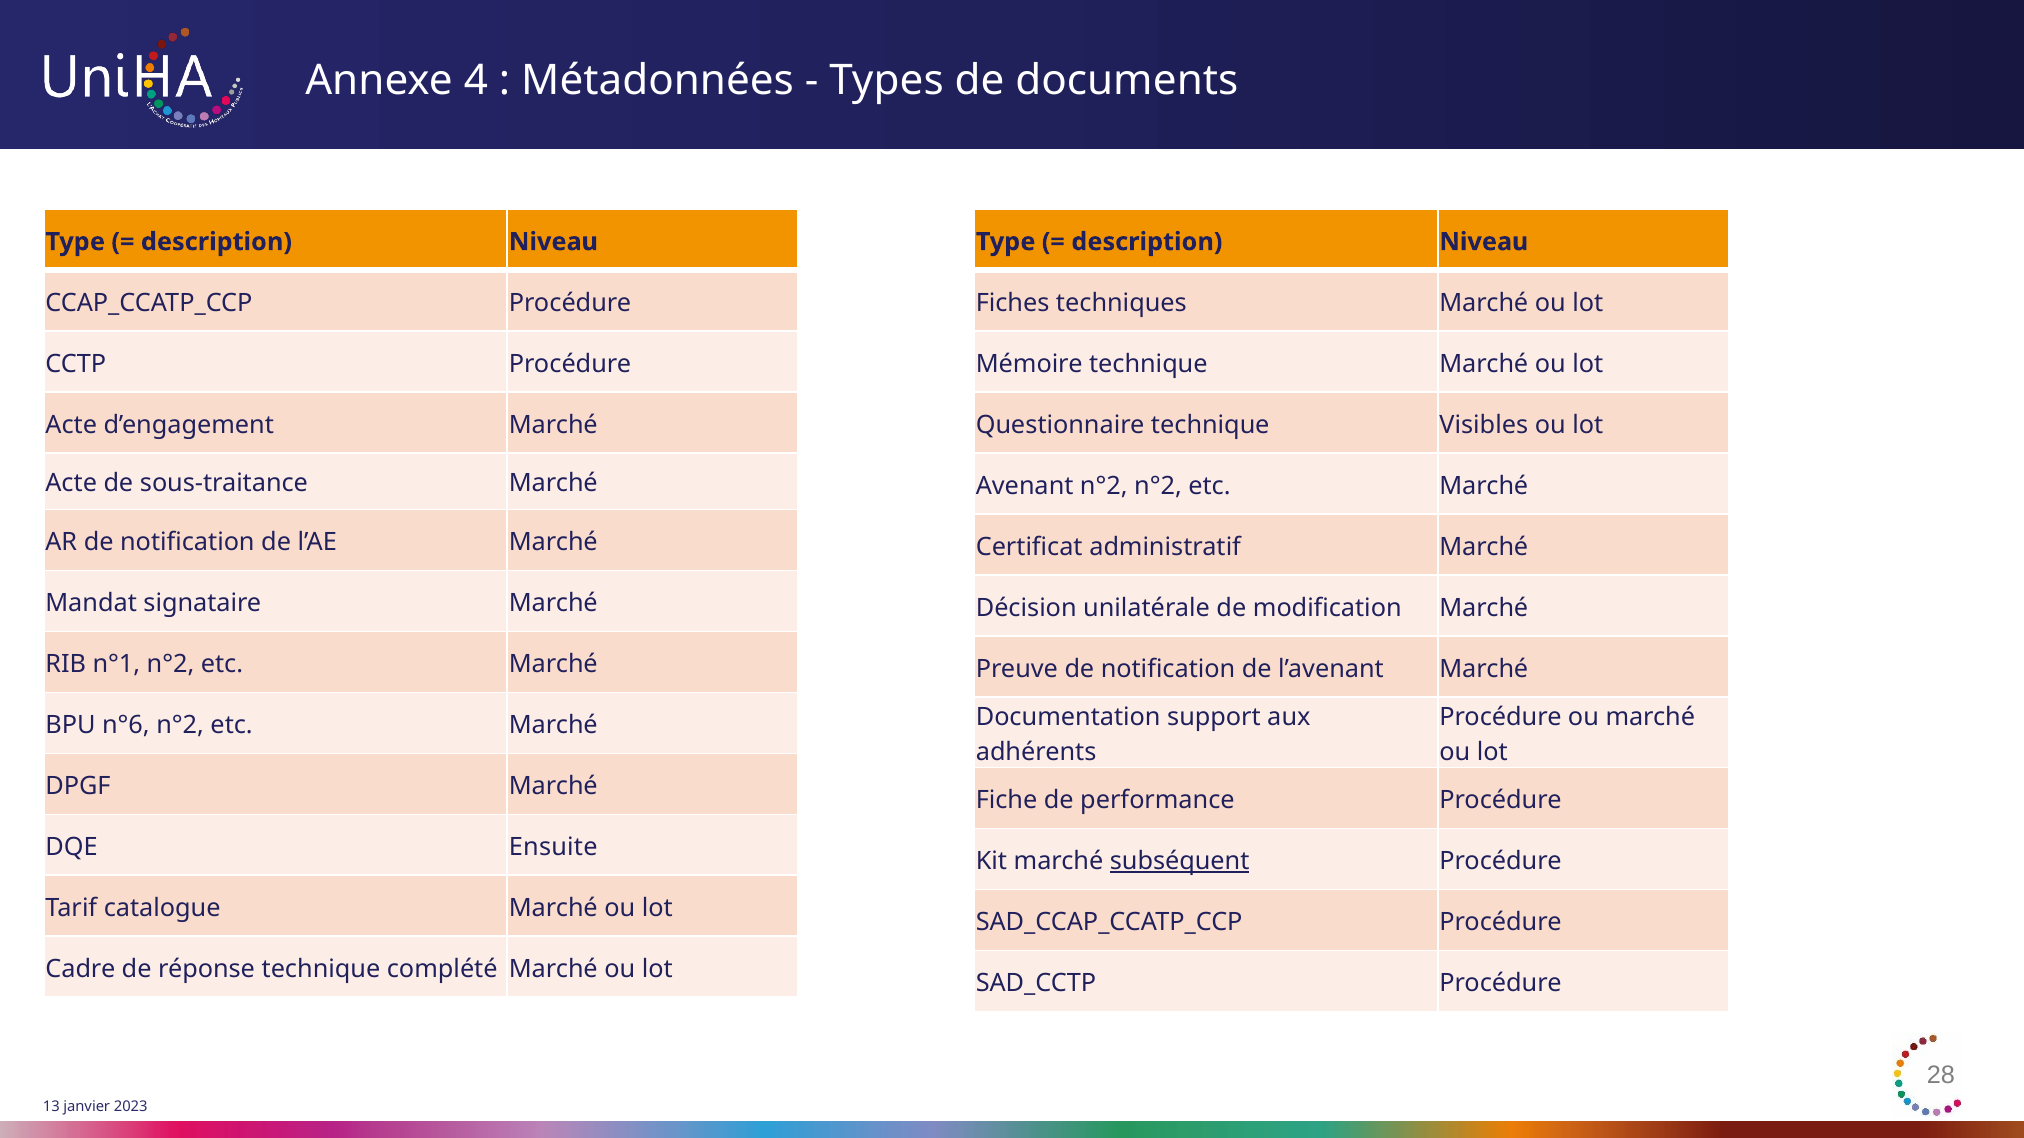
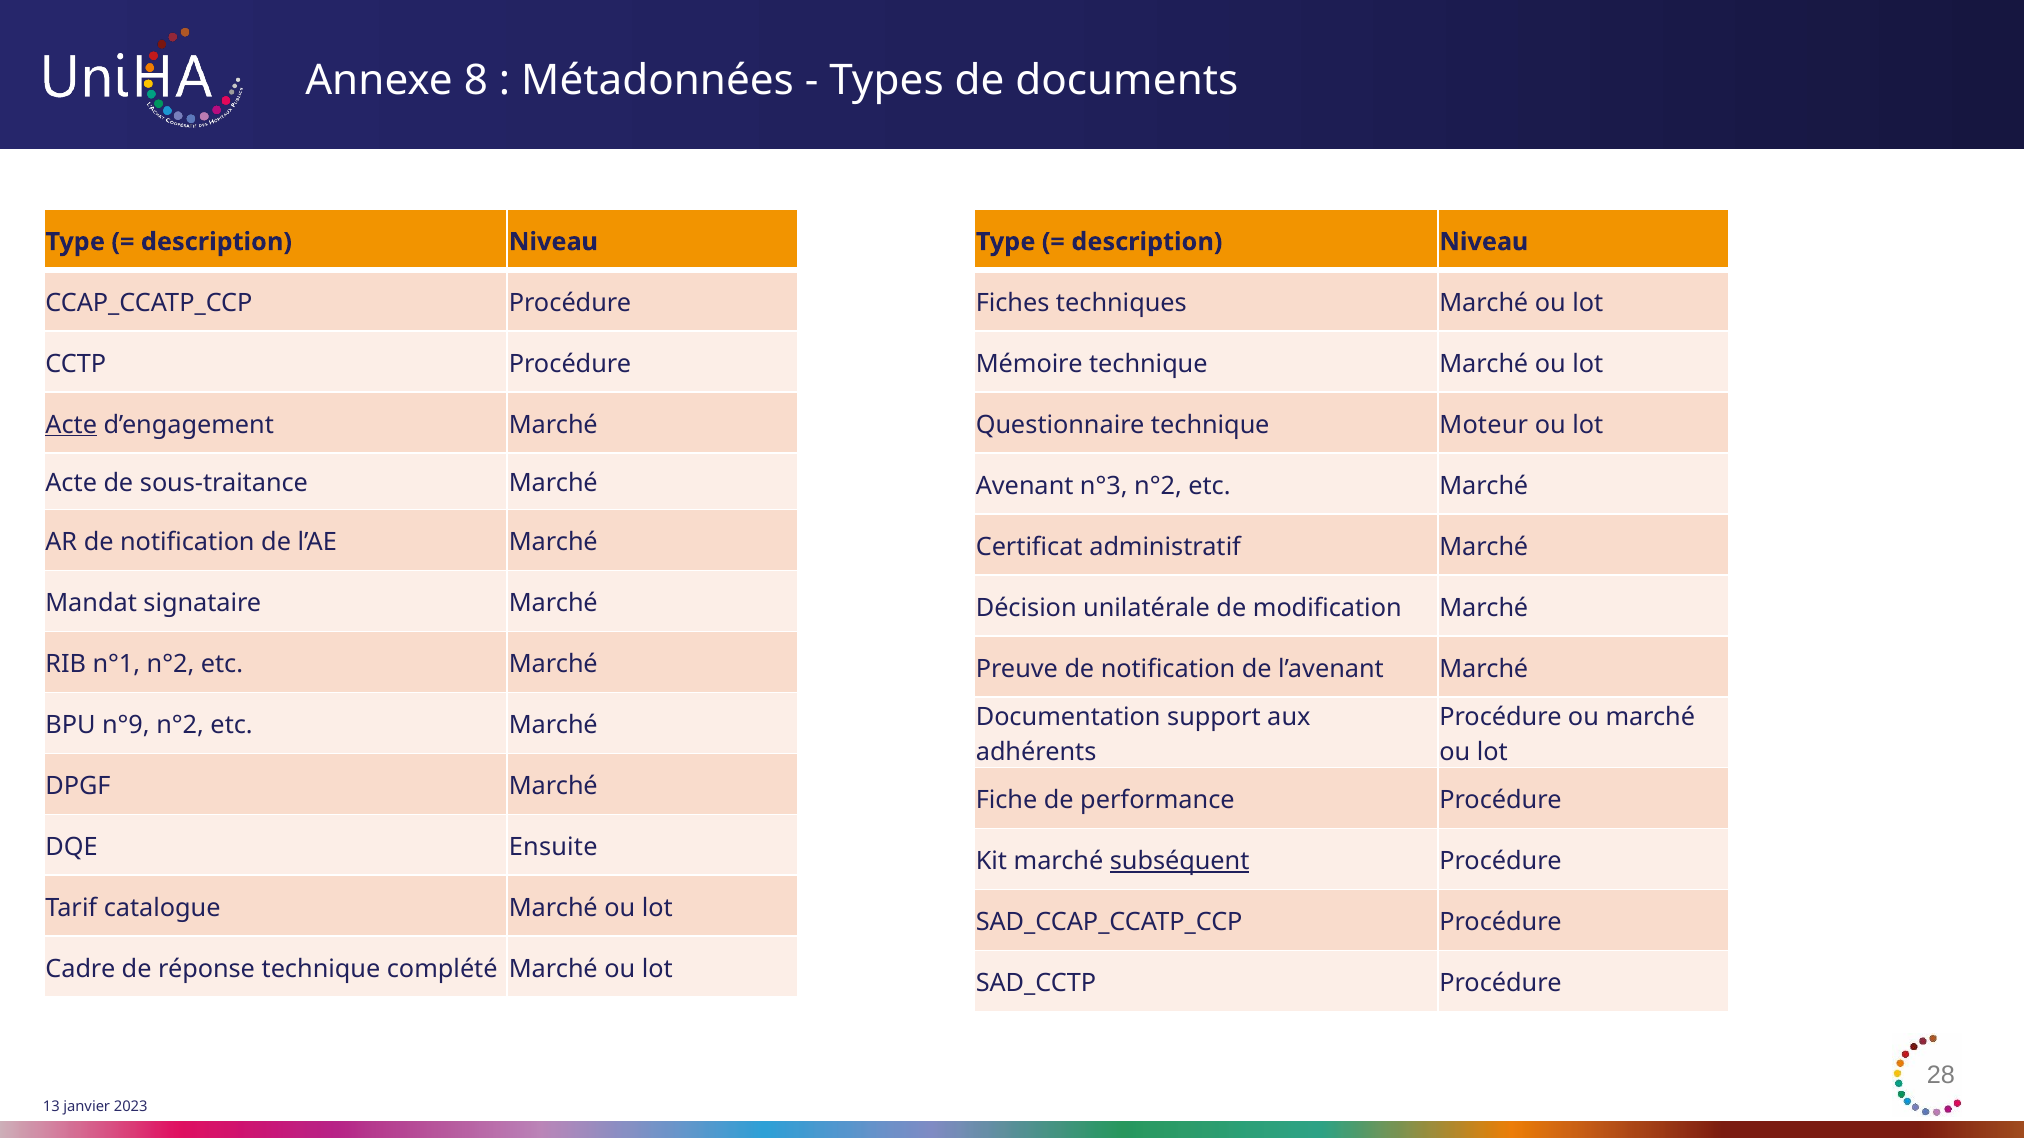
4: 4 -> 8 (476, 81)
Acte underline: none -> present (71, 425)
Visibles: Visibles -> Moteur (1484, 425)
Avenant n°2: n°2 -> n°3 (1104, 486)
n°6: n°6 -> n°9 (126, 725)
